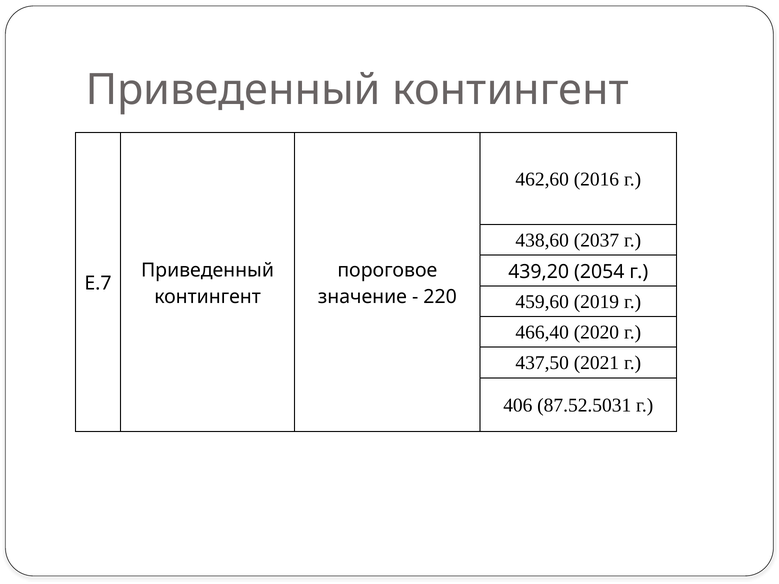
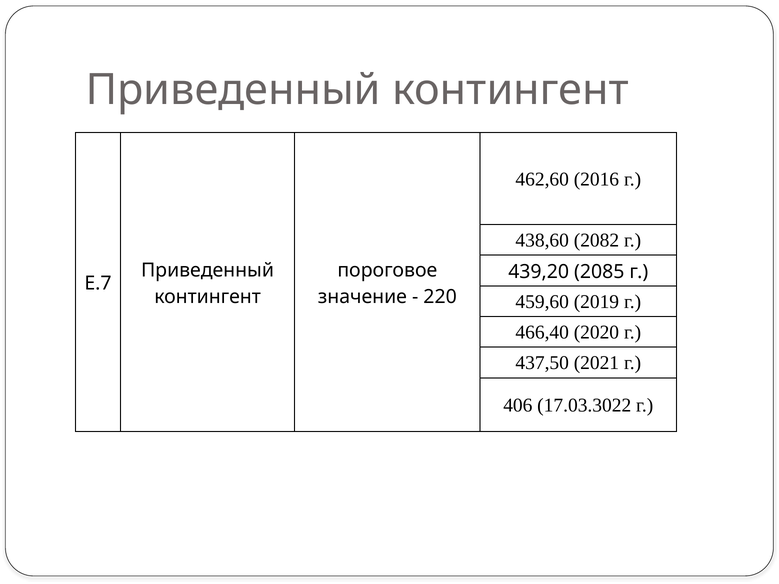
2037: 2037 -> 2082 (596, 241)
2054: 2054 -> 2085 (599, 272)
87.52.5031: 87.52.5031 -> 17.03.3022 (584, 405)
